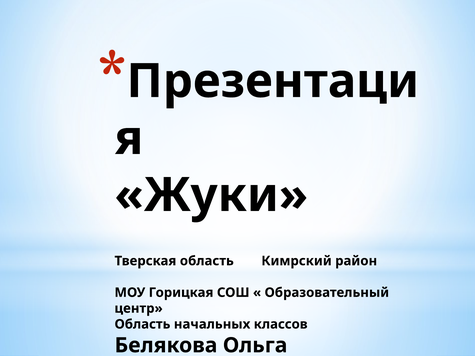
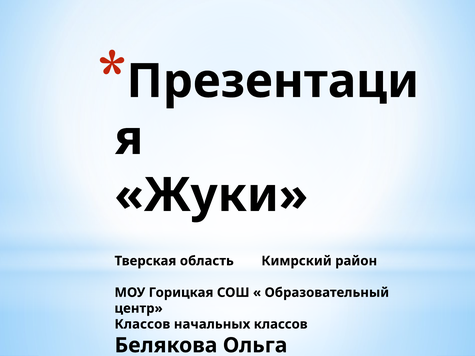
Область: Область -> Классов (142, 324)
